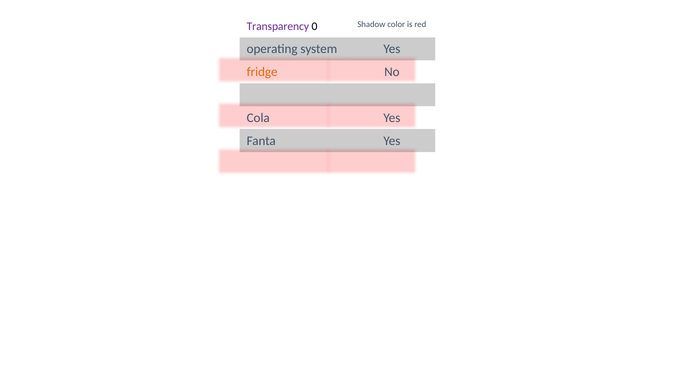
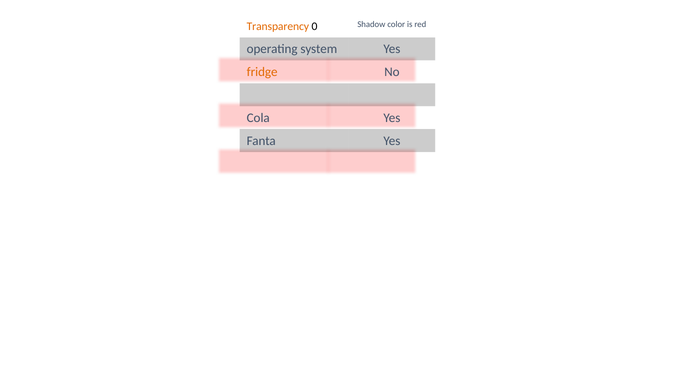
Transparency colour: purple -> orange (278, 26)
